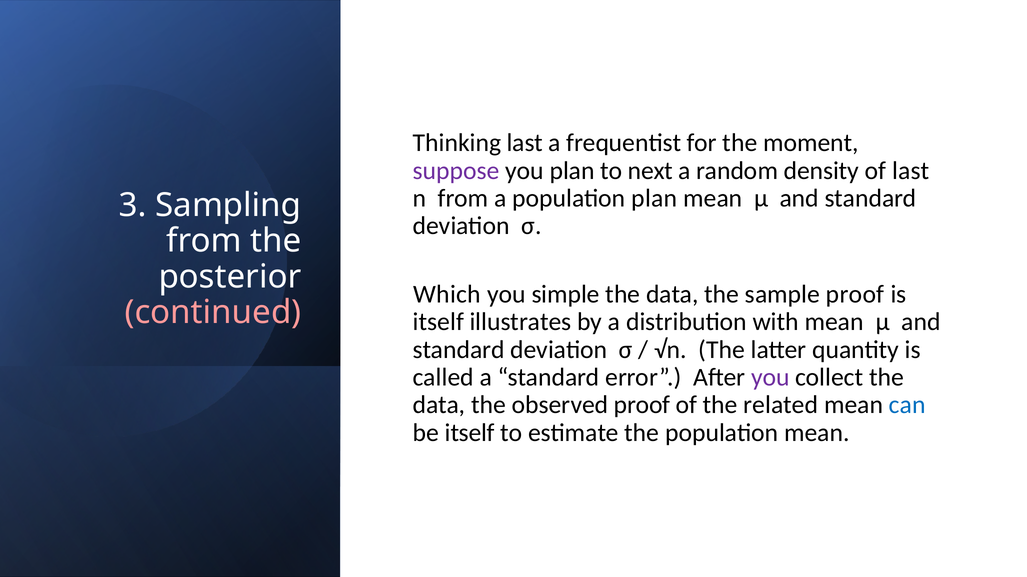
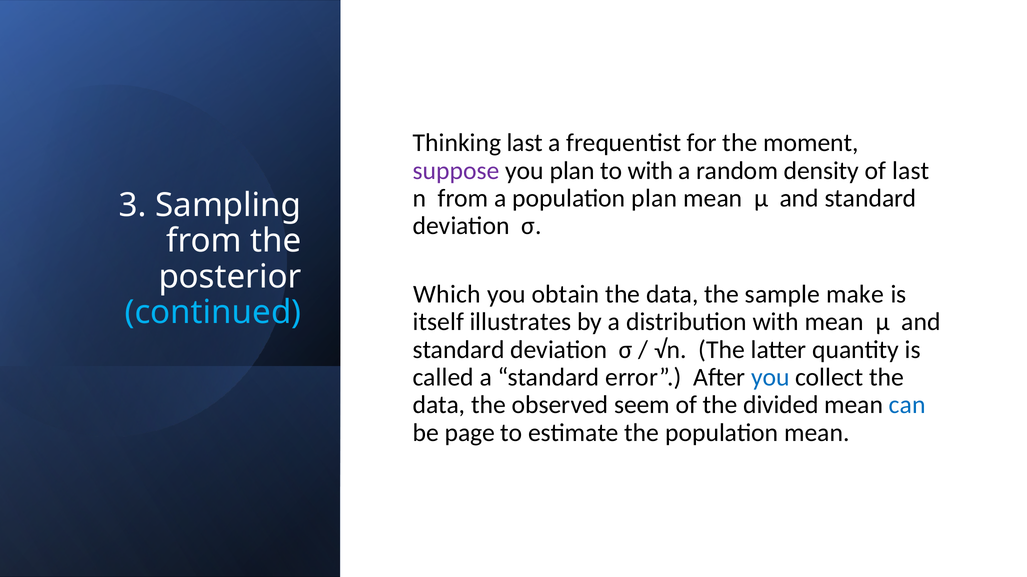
to next: next -> with (650, 171)
simple: simple -> obtain (565, 295)
sample proof: proof -> make (855, 295)
continued colour: pink -> light blue (213, 313)
you colour: purple -> blue (770, 378)
observed proof: proof -> seem (642, 405)
related: related -> divided (781, 405)
be itself: itself -> page (470, 433)
